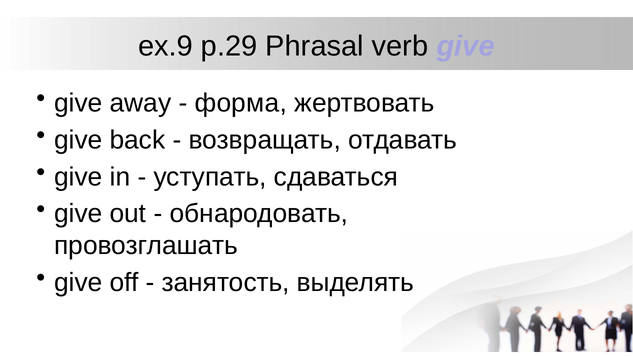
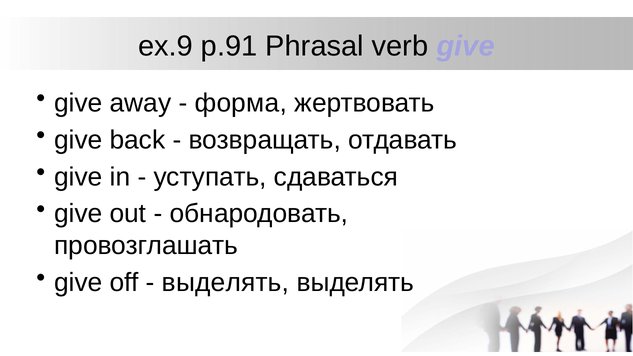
p.29: p.29 -> p.91 (229, 46)
занятость: занятость -> выделять (226, 282)
